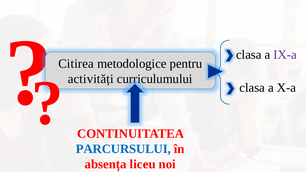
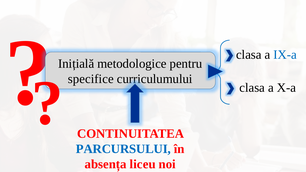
IX-a colour: purple -> blue (285, 55)
Citirea: Citirea -> Inițială (76, 64)
activități: activități -> specifice (91, 79)
